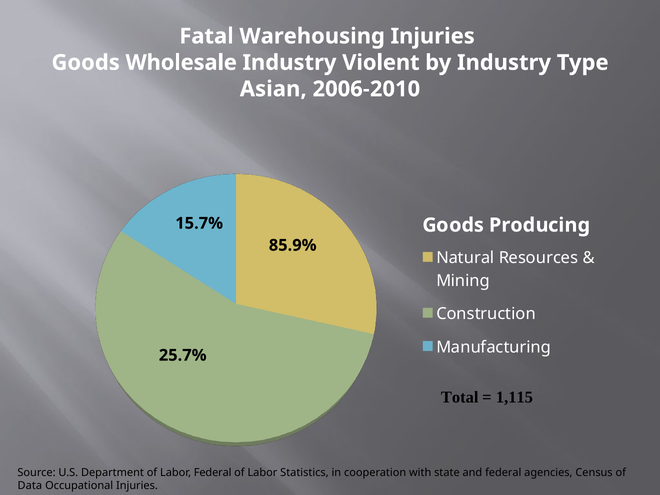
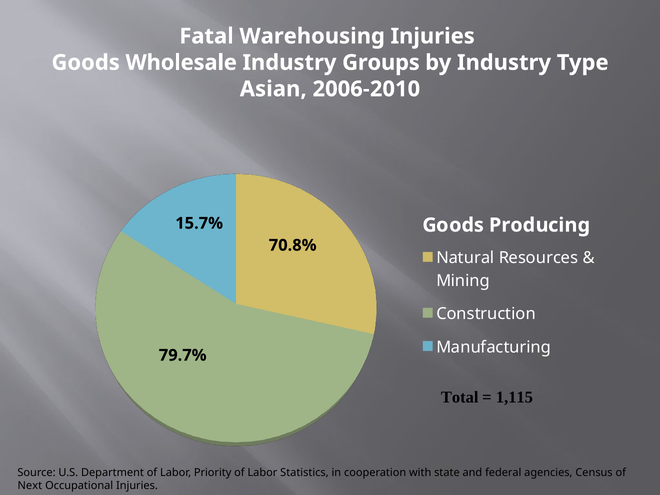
Violent: Violent -> Groups (381, 63)
85.9%: 85.9% -> 70.8% (293, 245)
25.7%: 25.7% -> 79.7% (183, 355)
Labor Federal: Federal -> Priority (213, 473)
Data: Data -> Next (30, 486)
